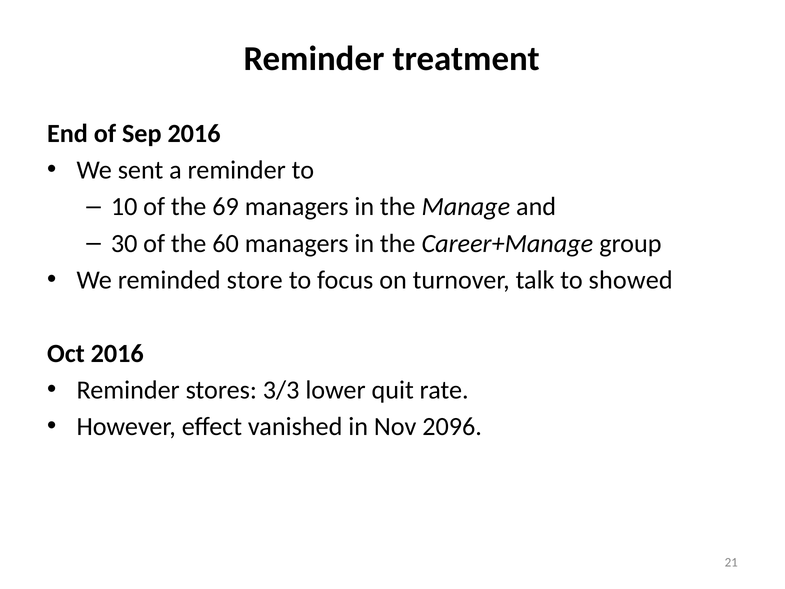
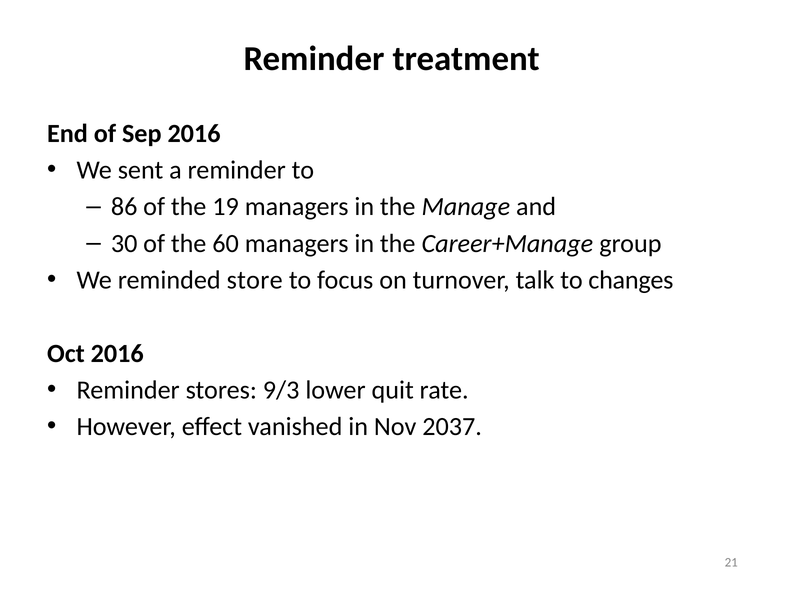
10: 10 -> 86 (124, 207)
69: 69 -> 19 (226, 207)
showed: showed -> changes (631, 280)
3/3: 3/3 -> 9/3 (281, 390)
2096: 2096 -> 2037 (452, 426)
